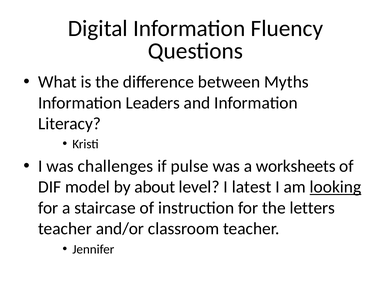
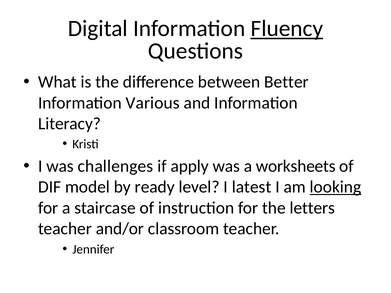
Fluency underline: none -> present (287, 28)
Myths: Myths -> Better (286, 82)
Leaders: Leaders -> Various (153, 103)
pulse: pulse -> apply (190, 166)
about: about -> ready (155, 187)
